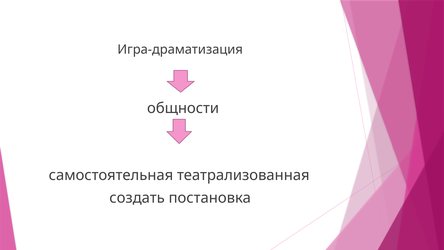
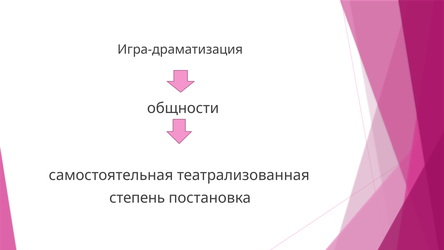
создать: создать -> степень (137, 198)
